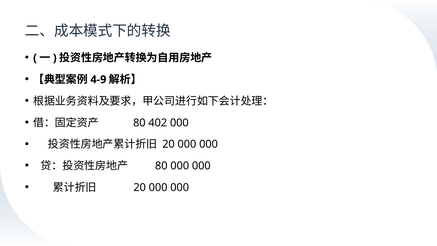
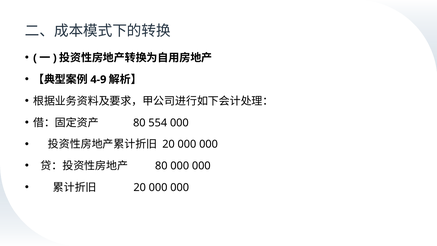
402: 402 -> 554 (158, 123)
